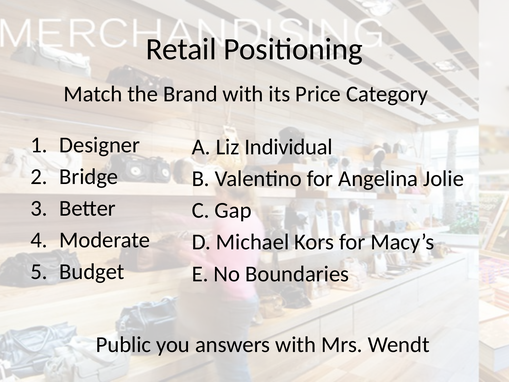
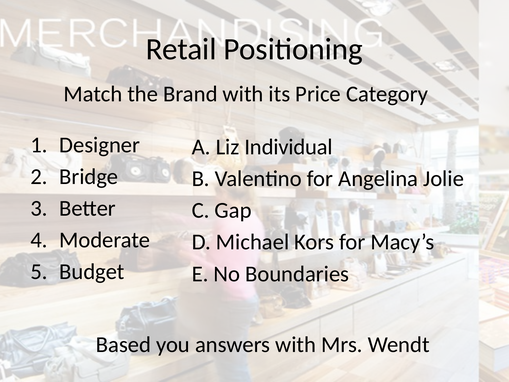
Public: Public -> Based (123, 344)
